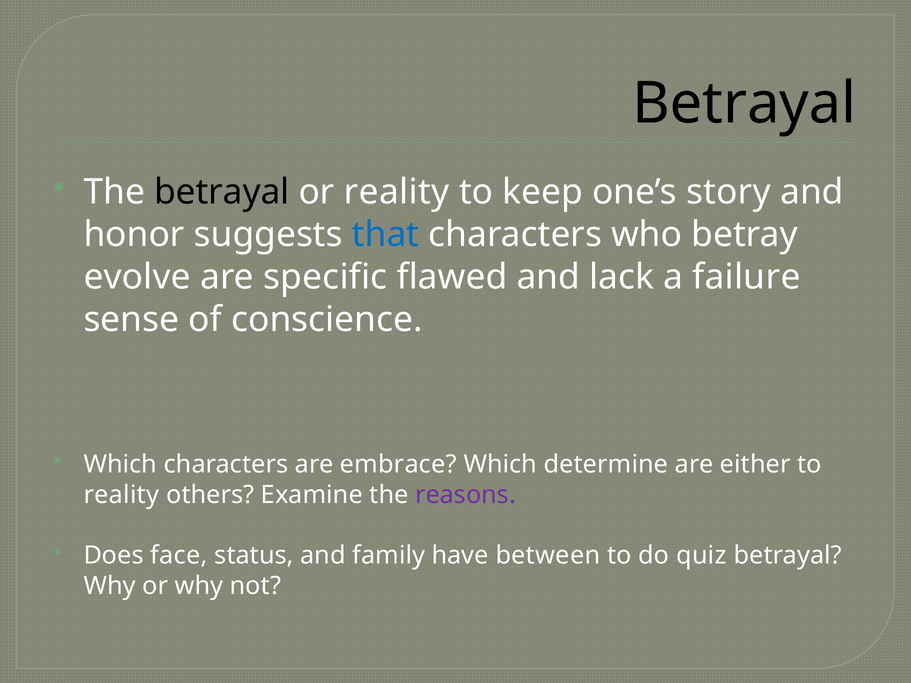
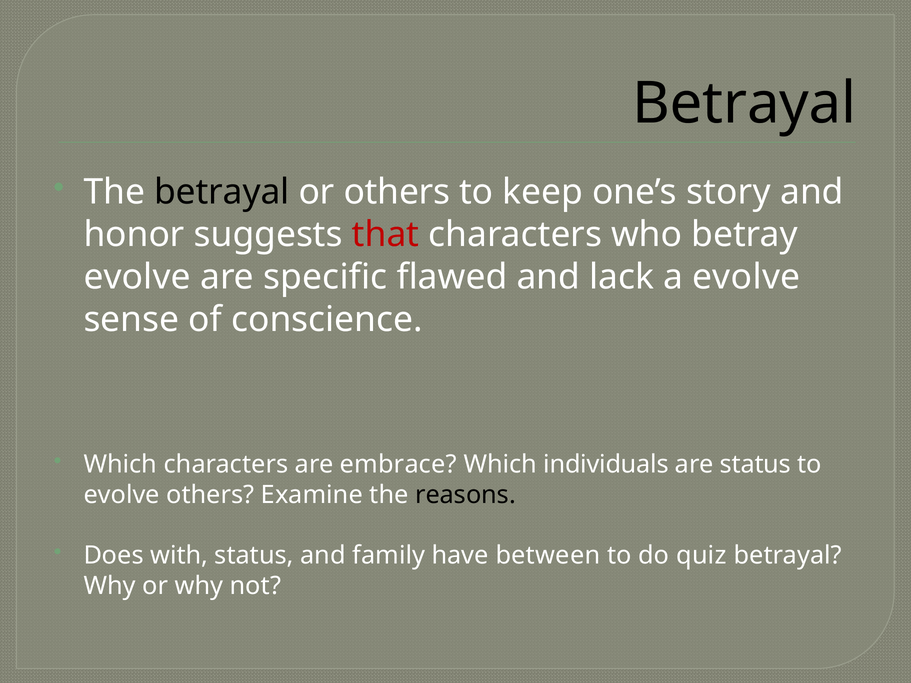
or reality: reality -> others (397, 192)
that colour: blue -> red (386, 235)
a failure: failure -> evolve (746, 277)
determine: determine -> individuals (606, 465)
are either: either -> status (755, 465)
reality: reality -> evolve (122, 495)
reasons colour: purple -> black (465, 495)
face: face -> with (179, 556)
